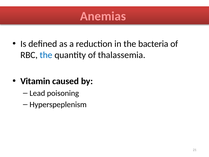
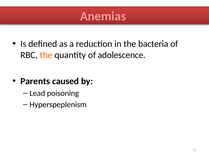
the colour: blue -> orange (46, 55)
thalassemia: thalassemia -> adolescence (122, 55)
Vitamin: Vitamin -> Parents (35, 81)
